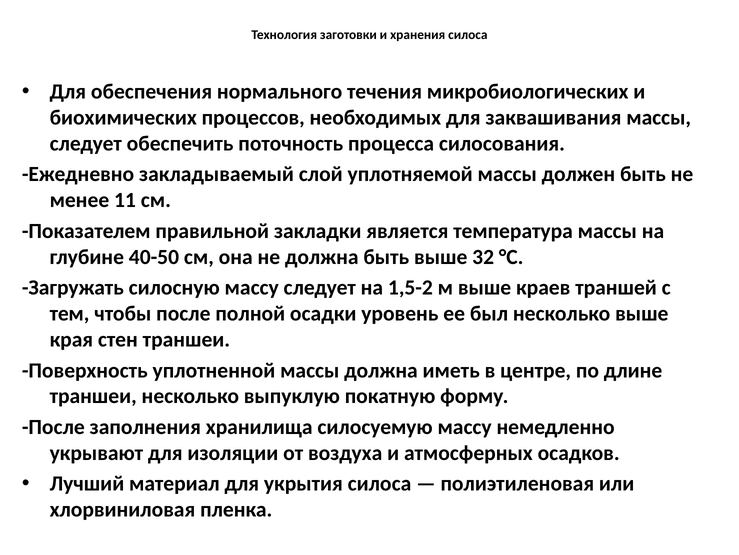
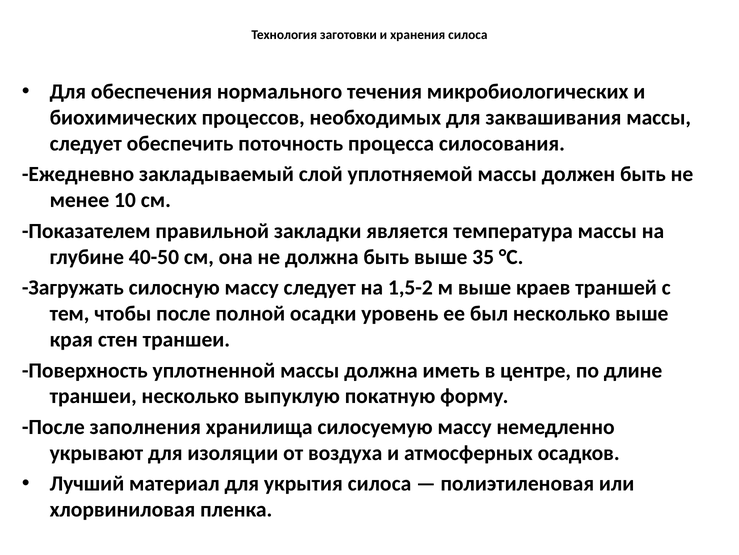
11: 11 -> 10 (125, 200)
32: 32 -> 35 (483, 257)
